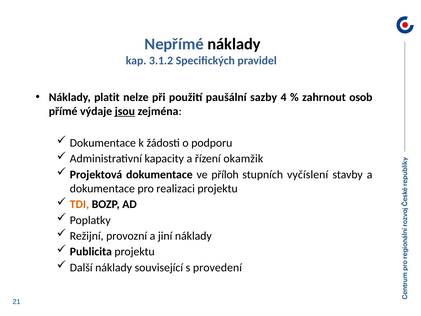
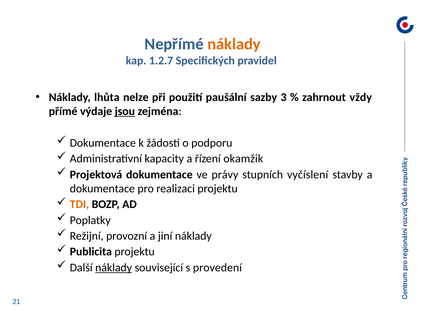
náklady colour: black -> orange (234, 44)
3.1.2: 3.1.2 -> 1.2.7 (161, 60)
platit: platit -> lhůta (107, 97)
4: 4 -> 3 (284, 97)
osob: osob -> vždy (361, 97)
příloh: příloh -> právy (225, 174)
náklady underline: none -> present (114, 267)
